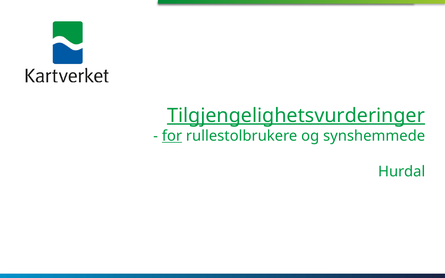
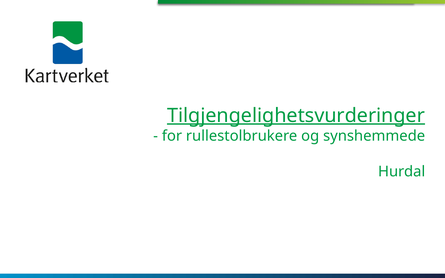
for underline: present -> none (172, 136)
